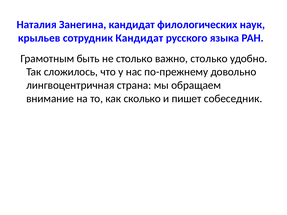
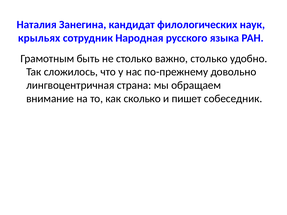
крыльев: крыльев -> крыльях (39, 38)
сотрудник Кандидат: Кандидат -> Народная (139, 38)
